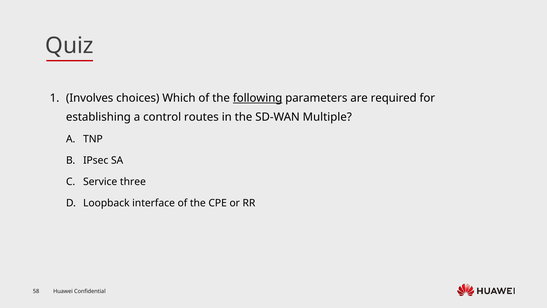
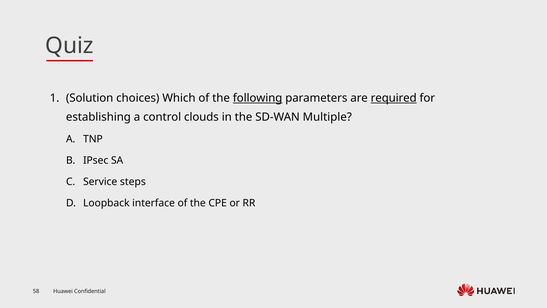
Involves: Involves -> Solution (90, 98)
required underline: none -> present (394, 98)
routes: routes -> clouds (201, 117)
three: three -> steps (133, 182)
